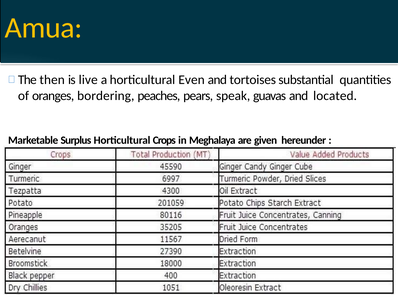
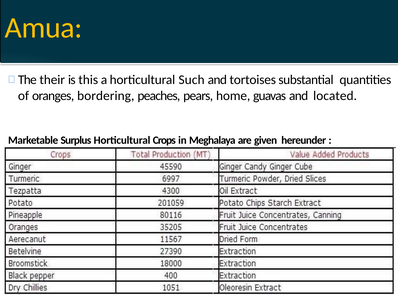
then: then -> their (52, 80)
live: live -> this (88, 80)
Even: Even -> Such (192, 80)
speak: speak -> home (233, 96)
